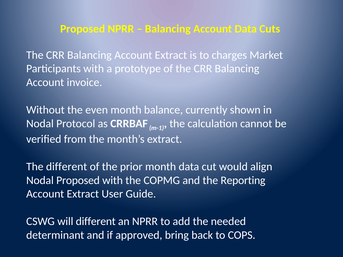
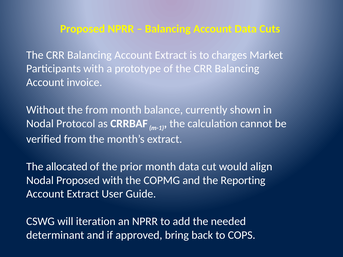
the even: even -> from (97, 110)
The different: different -> allocated (67, 167)
will different: different -> iteration (96, 222)
